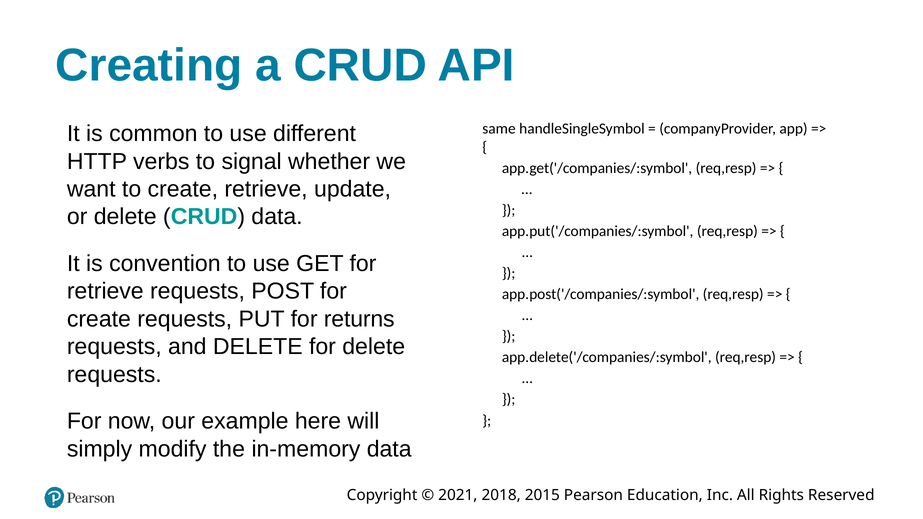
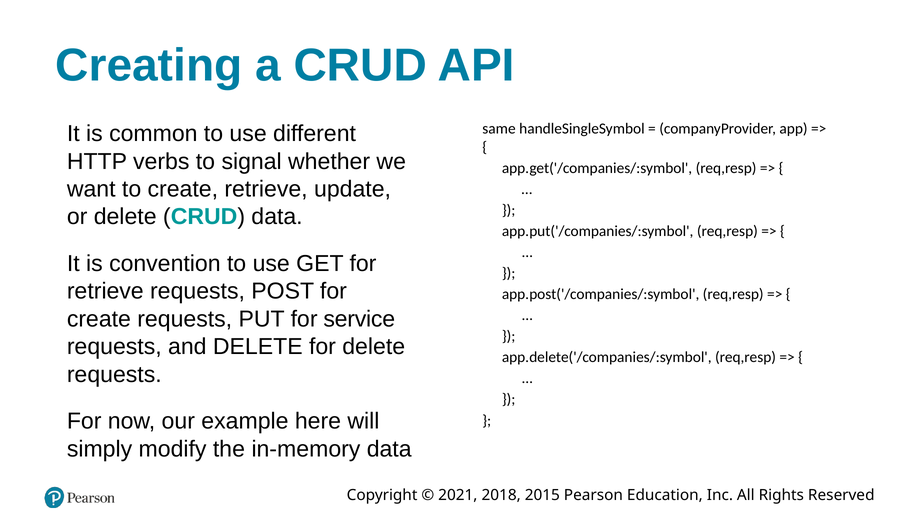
returns: returns -> service (359, 319)
